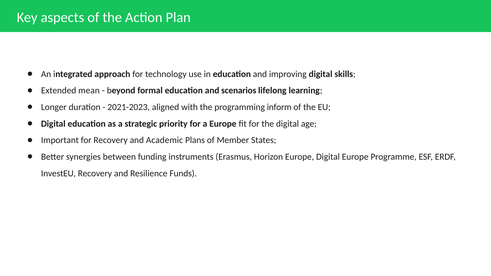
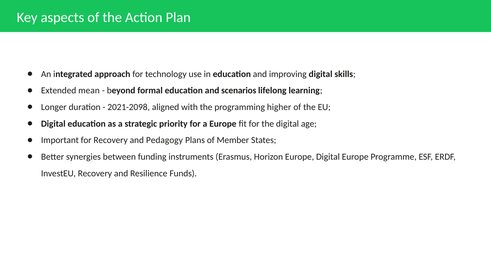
2021-2023: 2021-2023 -> 2021-2098 (129, 107)
inform: inform -> higher (279, 107)
Academic: Academic -> Pedagogy (164, 140)
